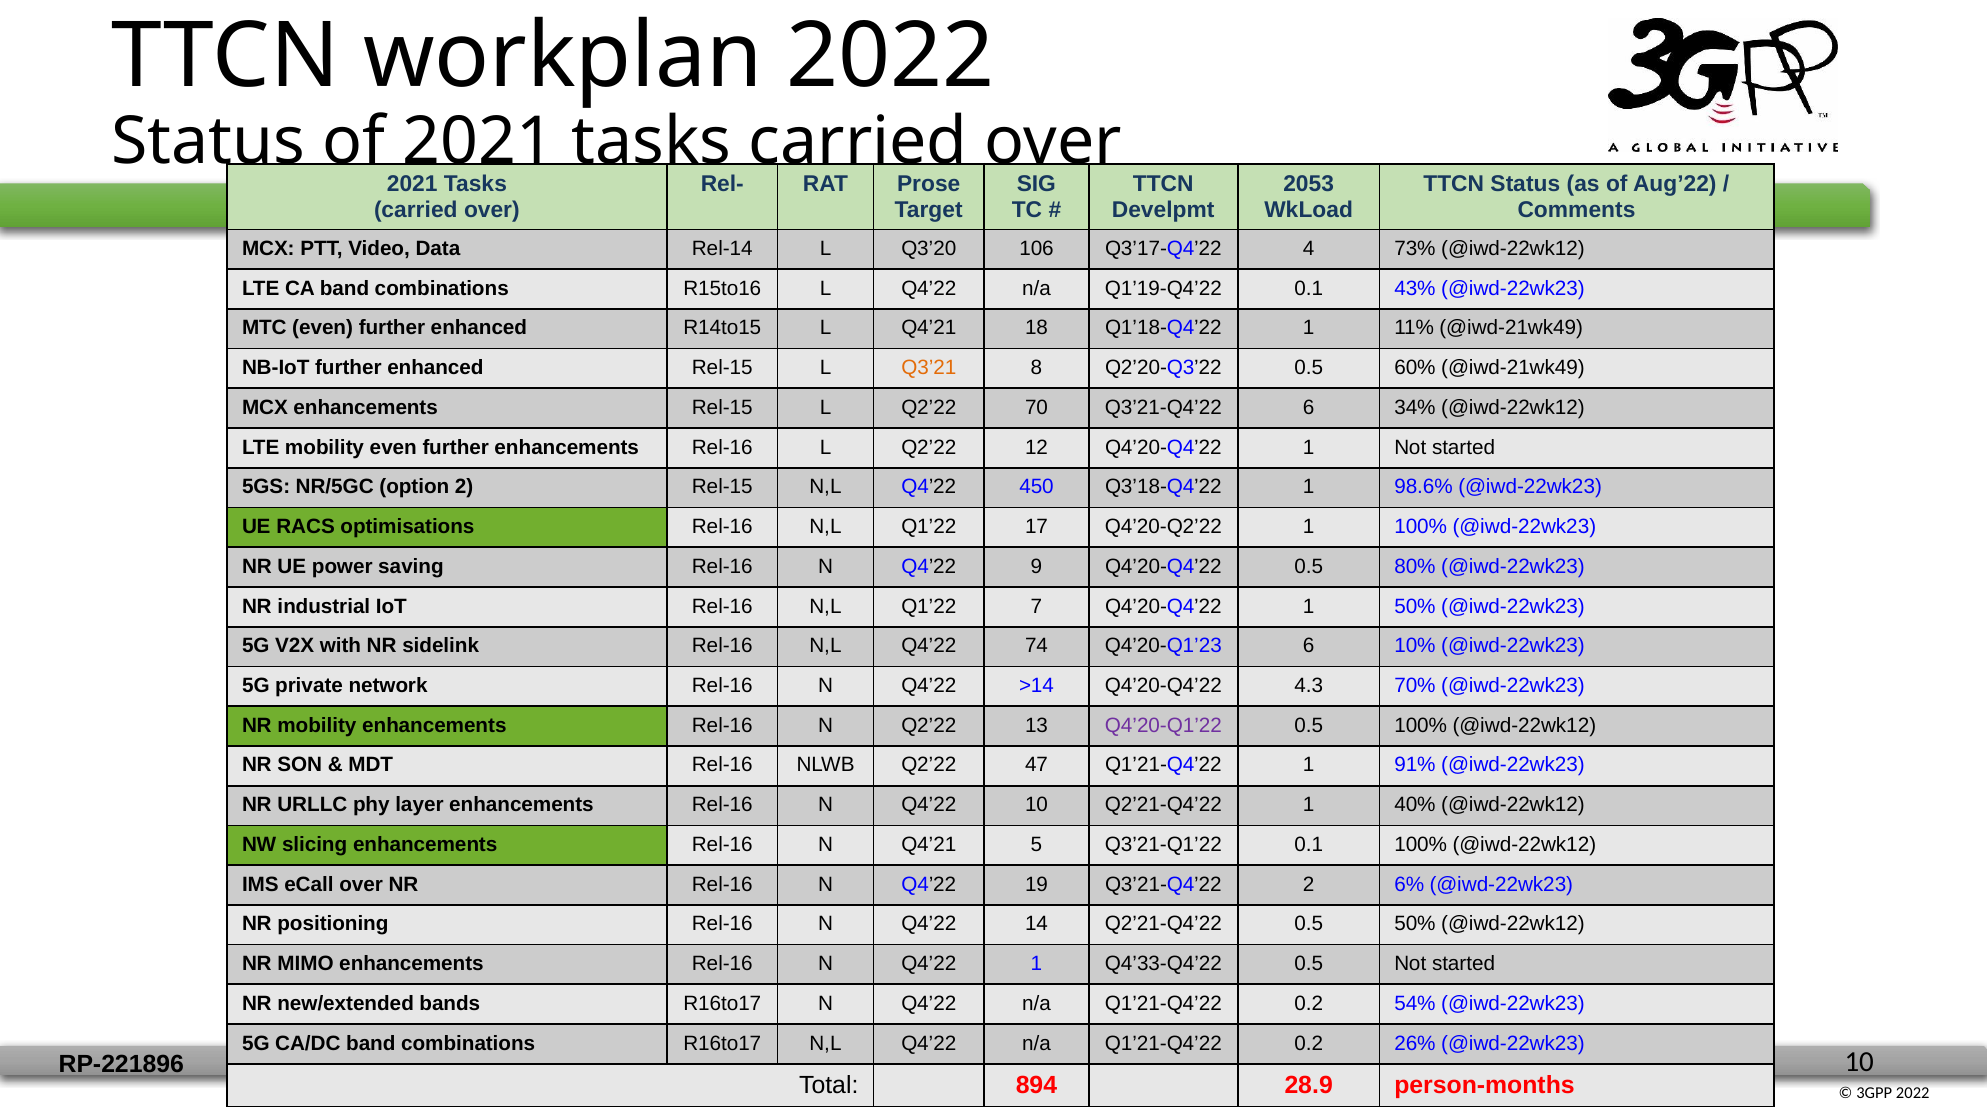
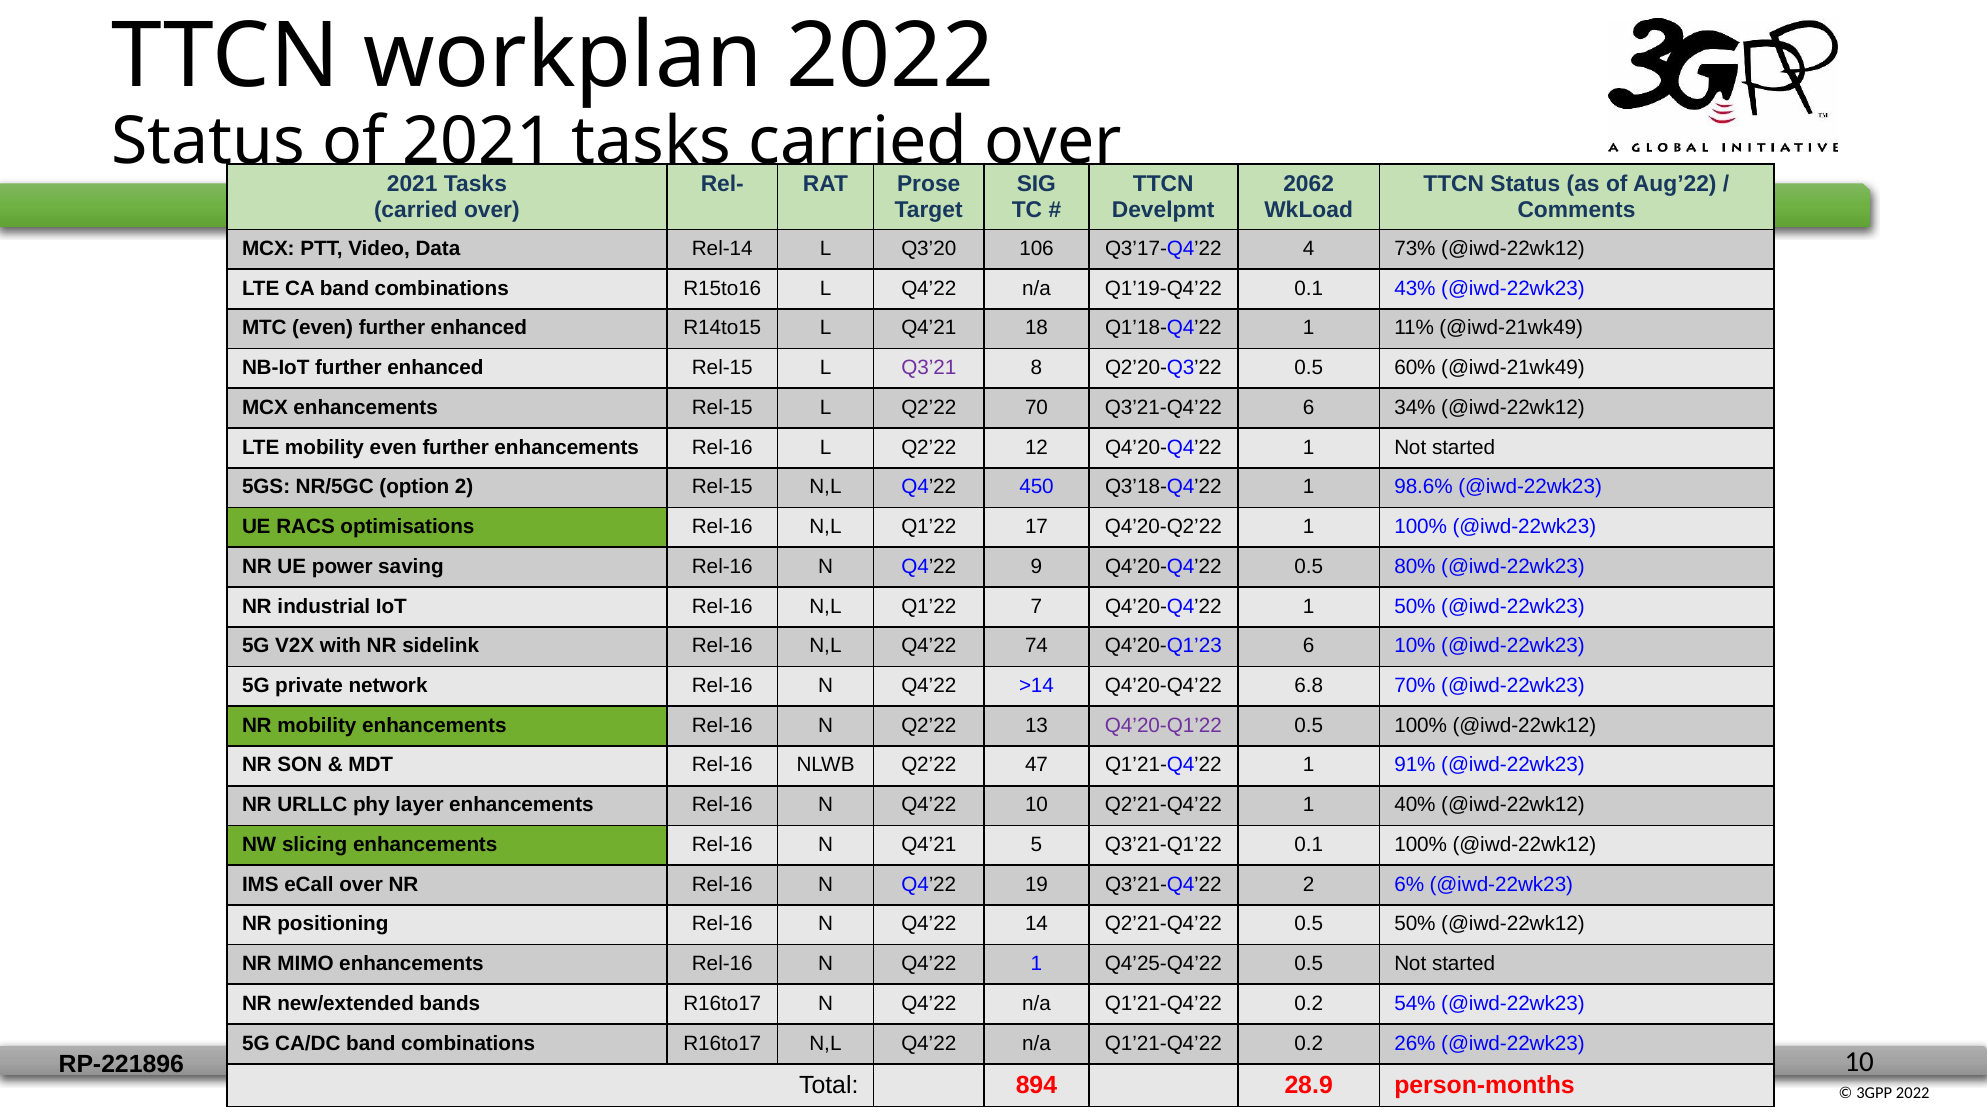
2053: 2053 -> 2062 (1309, 184)
Q3’21 colour: orange -> purple (929, 368)
4.3: 4.3 -> 6.8 (1309, 685)
Q4’33-Q4’22: Q4’33-Q4’22 -> Q4’25-Q4’22 (1163, 964)
